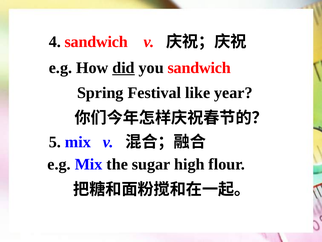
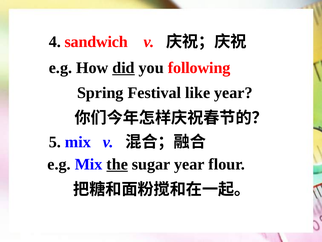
you sandwich: sandwich -> following (199, 68)
the underline: none -> present (117, 164)
sugar high: high -> year (189, 164)
